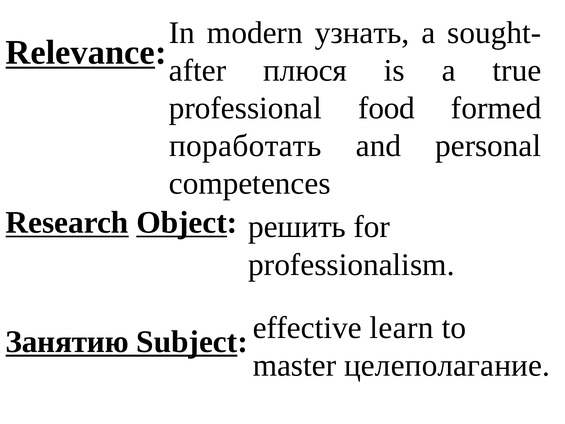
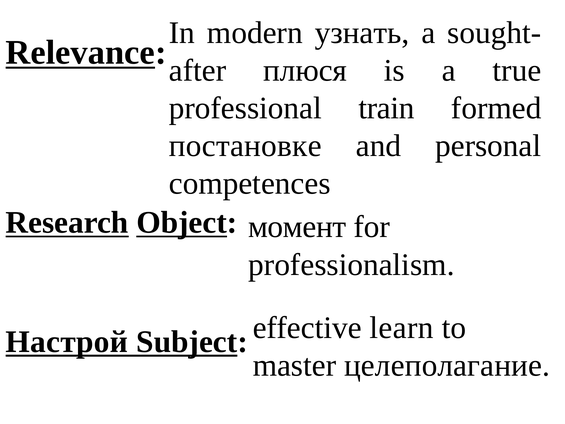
food: food -> train (387, 108)
поработать: поработать -> постановке (245, 146)
решить: решить -> момент (297, 227)
Занятию: Занятию -> Настрой (67, 342)
